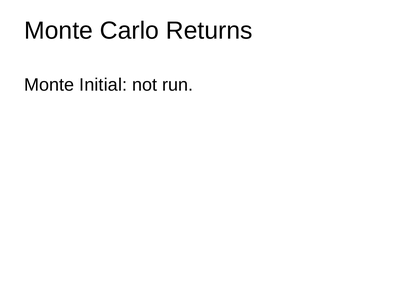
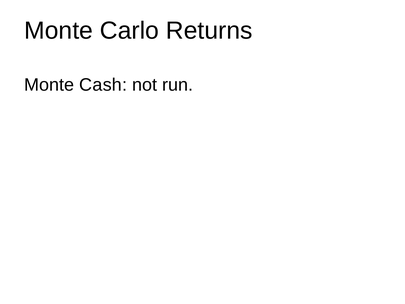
Initial: Initial -> Cash (103, 85)
